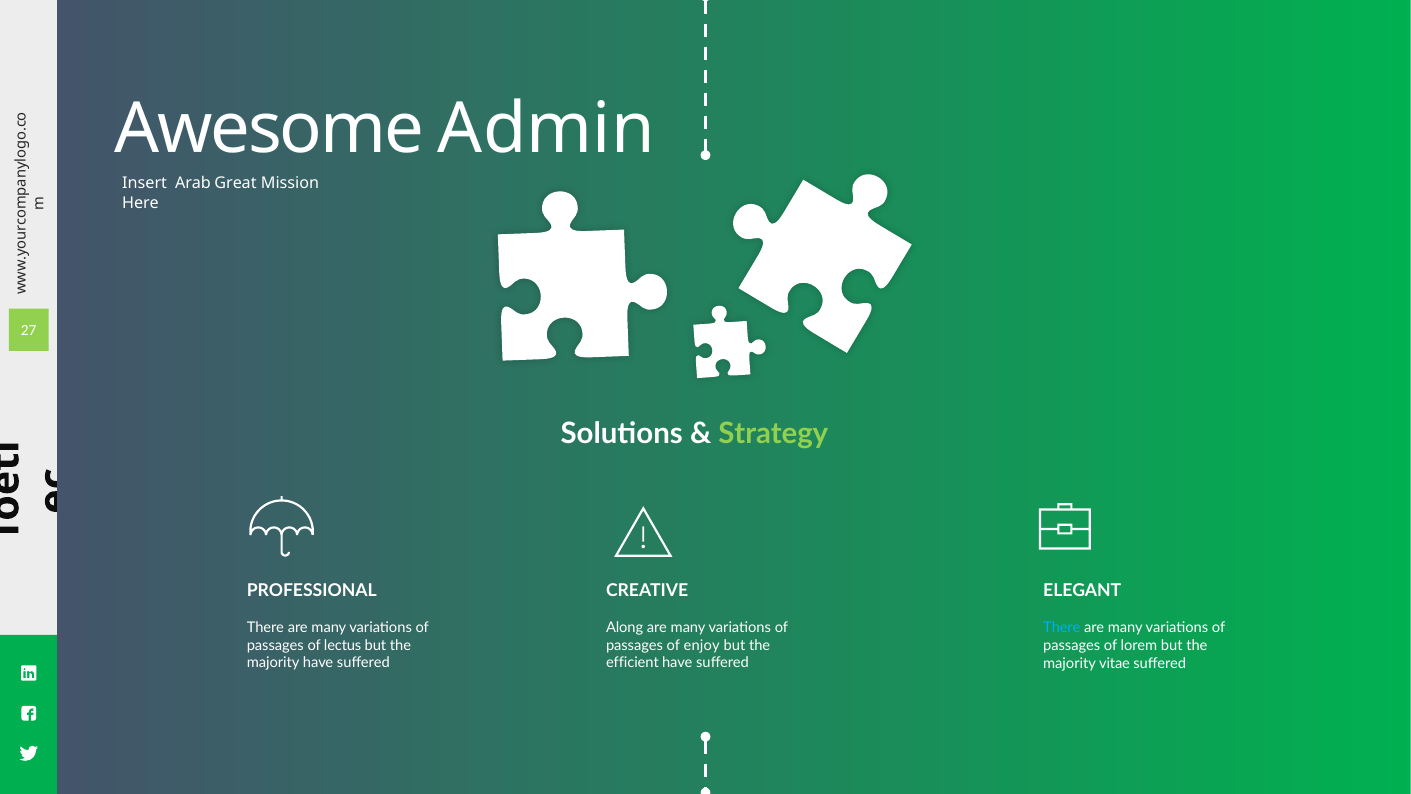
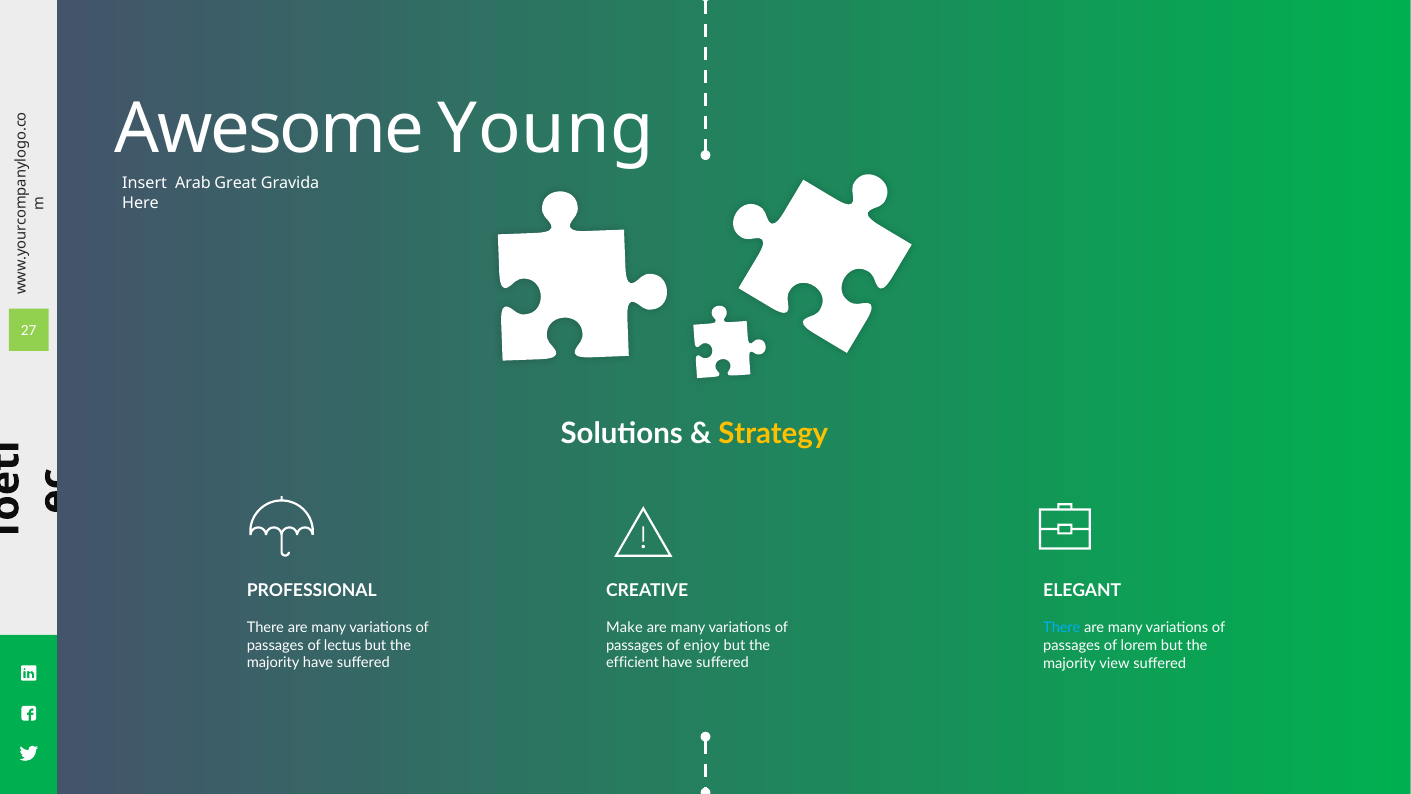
Admin: Admin -> Young (546, 129)
Mission: Mission -> Gravida (290, 183)
Strategy colour: light green -> yellow (773, 434)
Along: Along -> Make (624, 627)
vitae: vitae -> view (1114, 663)
